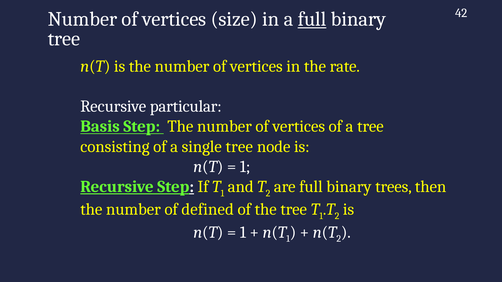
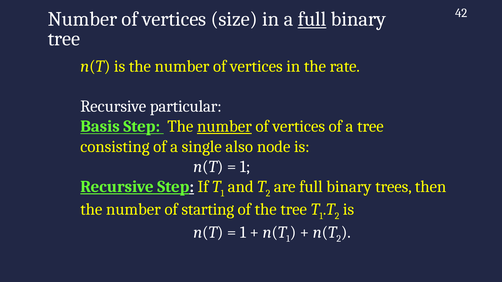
number underline: none -> present (224, 127)
single tree: tree -> also (239, 147)
defined: defined -> starting (208, 210)
